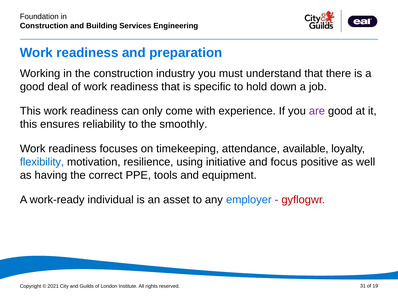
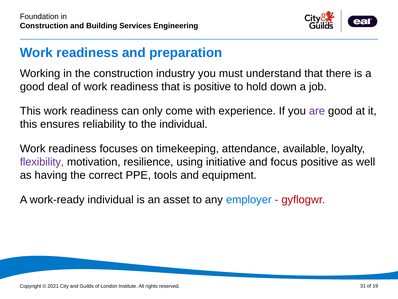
is specific: specific -> positive (212, 86)
the smoothly: smoothly -> individual (184, 124)
flexibility colour: blue -> purple (42, 162)
